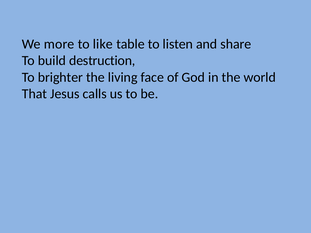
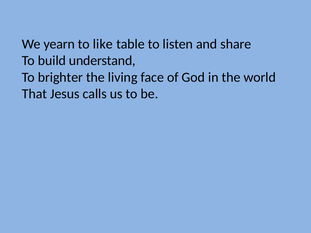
more: more -> yearn (59, 44)
destruction: destruction -> understand (102, 61)
